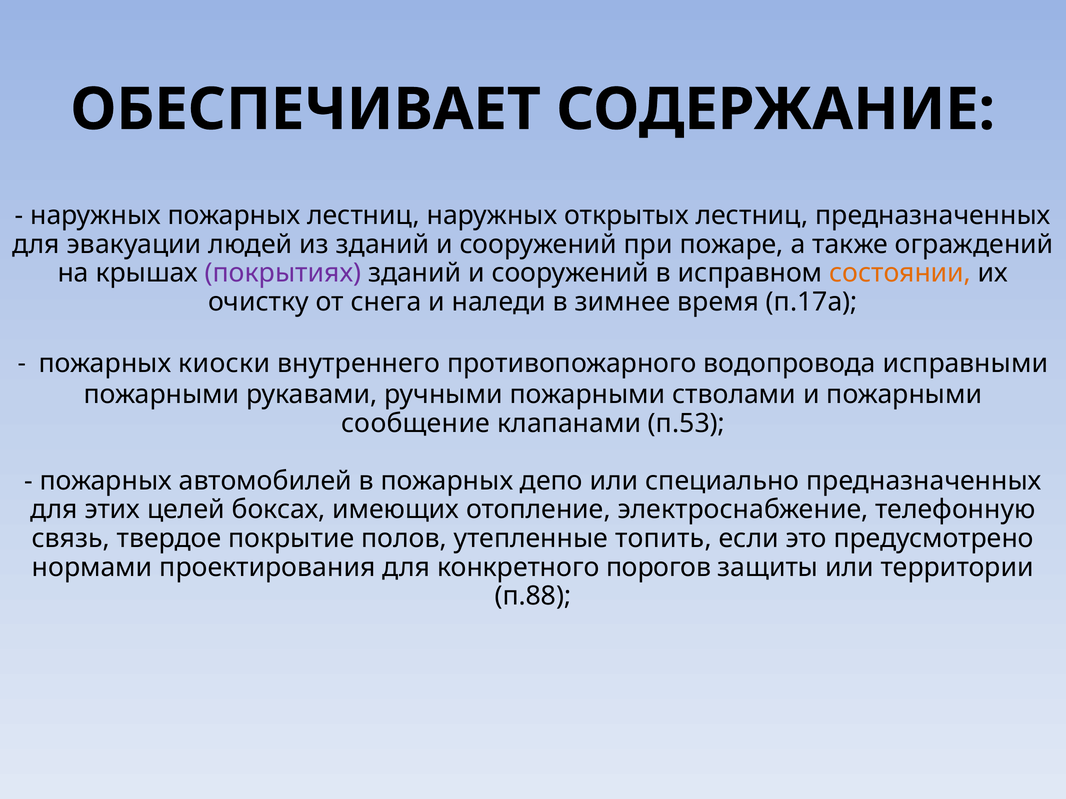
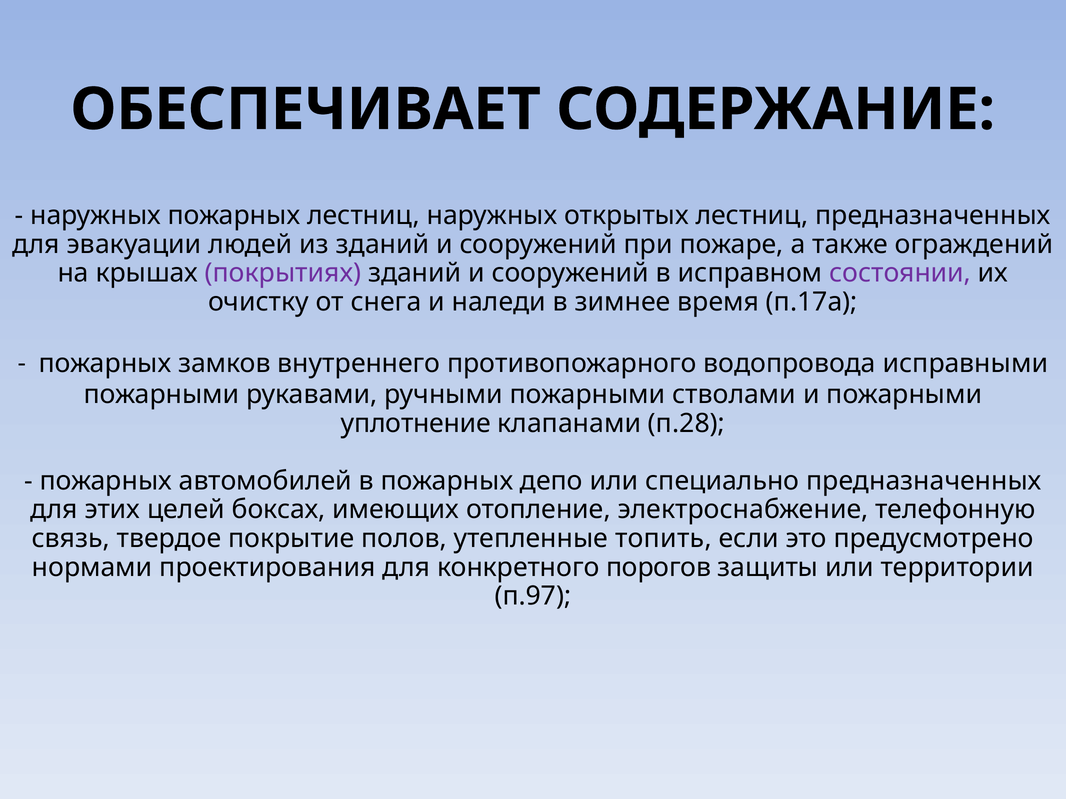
состоянии colour: orange -> purple (900, 273)
киоски: киоски -> замков (224, 363)
сообщение: сообщение -> уплотнение (416, 424)
п.53: п.53 -> п.28 (686, 424)
п.88: п.88 -> п.97 (533, 596)
